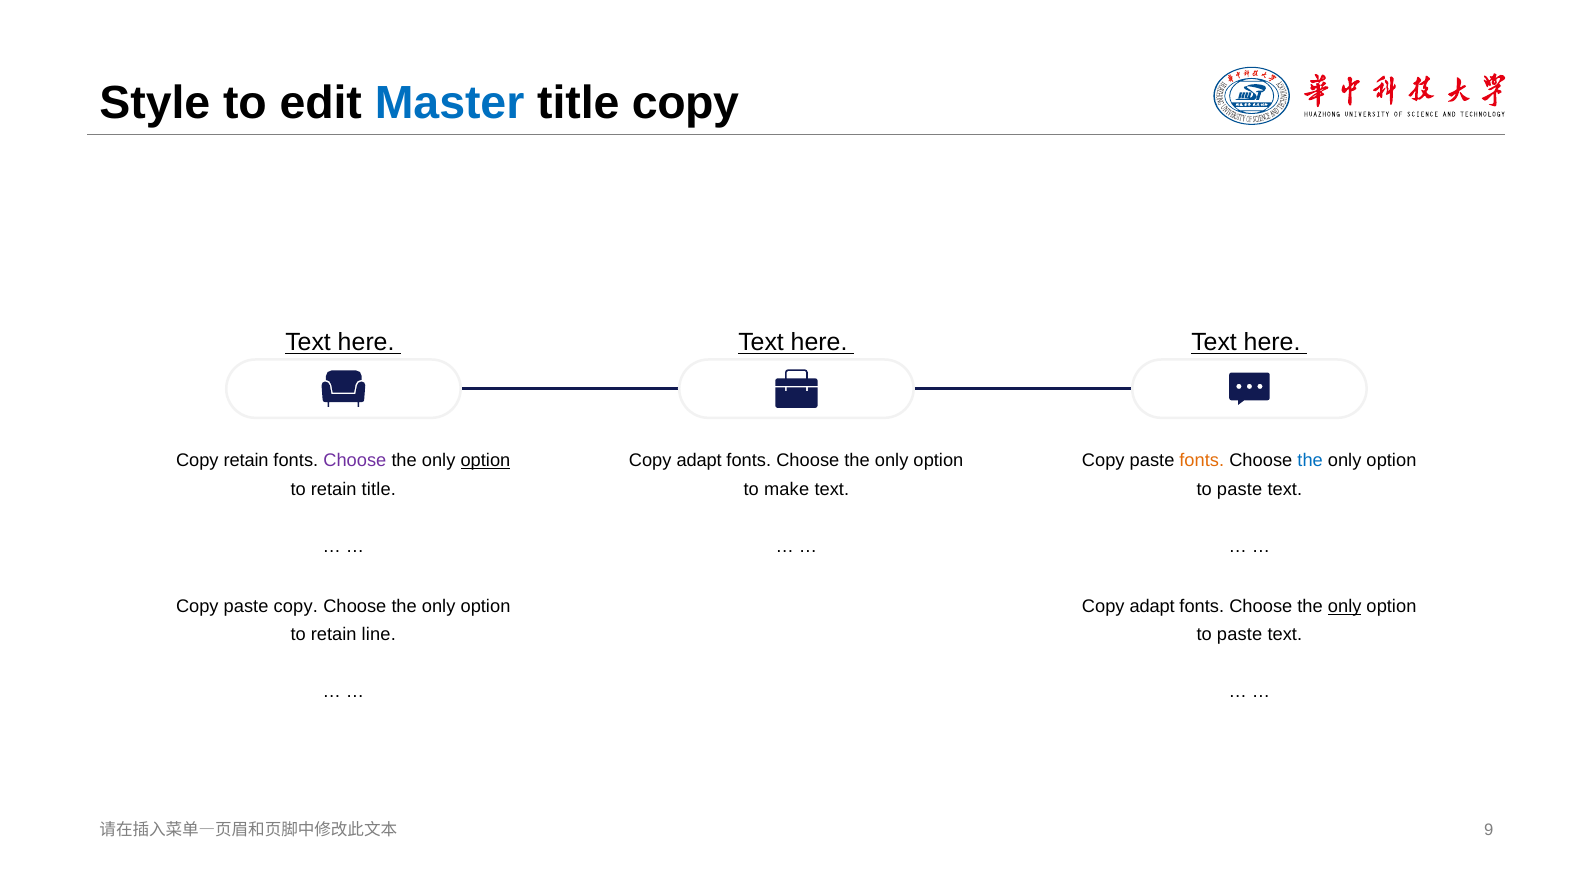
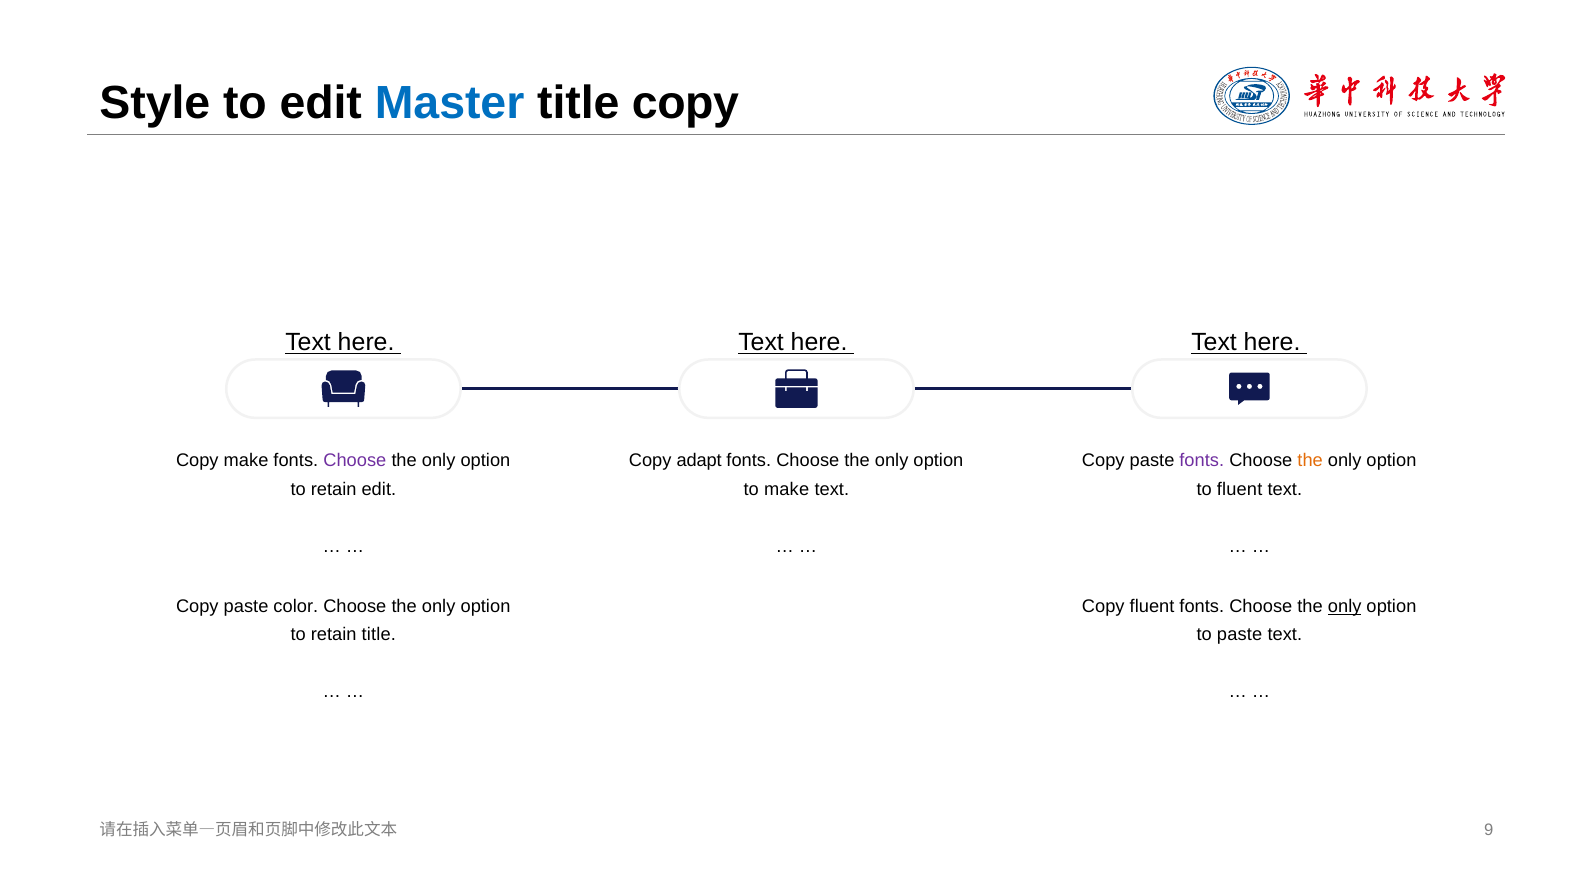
Copy retain: retain -> make (246, 461)
option underline: present -> none (485, 461)
fonts colour: orange -> purple (1202, 461)
the colour: blue -> orange (1310, 461)
retain title: title -> edit (379, 489)
paste: paste -> fluent (1240, 489)
paste copy: copy -> color (296, 606)
adapt: adapt -> fluent (1152, 606)
retain line: line -> title (379, 635)
